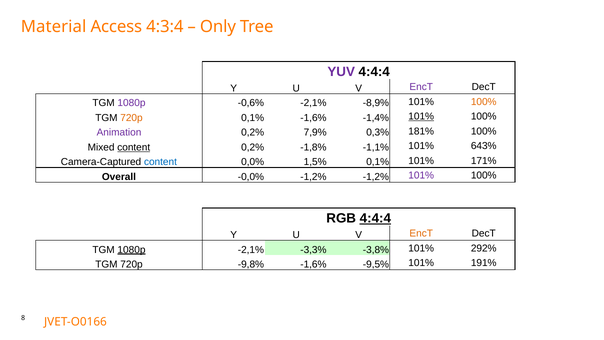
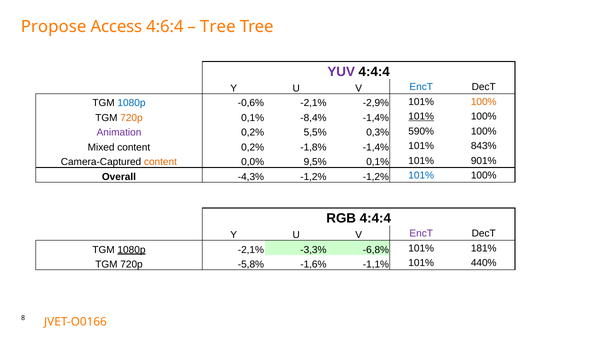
Material: Material -> Propose (54, 27)
4:3:4: 4:3:4 -> 4:6:4 (165, 27)
Only: Only -> Tree (218, 27)
EncT colour: purple -> blue (421, 87)
1080p colour: purple -> blue (131, 103)
-8,9%: -8,9% -> -2,9% (376, 103)
0,1% -1,6%: -1,6% -> -8,4% (313, 118)
7,9%: 7,9% -> 5,5% (315, 133)
181%: 181% -> 590% (421, 131)
content underline: present -> none (134, 147)
-1,8% -1,1%: -1,1% -> -1,4% (376, 147)
643%: 643% -> 843% (484, 146)
content colour: blue -> orange (160, 162)
1,5%: 1,5% -> 9,5% (315, 162)
171%: 171% -> 901% (484, 161)
-0,0%: -0,0% -> -4,3% (251, 177)
101% colour: purple -> blue (421, 175)
4:4:4 underline: present -> none (375, 218)
EncT colour: orange -> purple (421, 233)
-3,8%: -3,8% -> -6,8% (376, 250)
292%: 292% -> 181% (484, 248)
-9,8%: -9,8% -> -5,8% (251, 264)
-9,5%: -9,5% -> -1,1% (376, 264)
191%: 191% -> 440% (484, 263)
